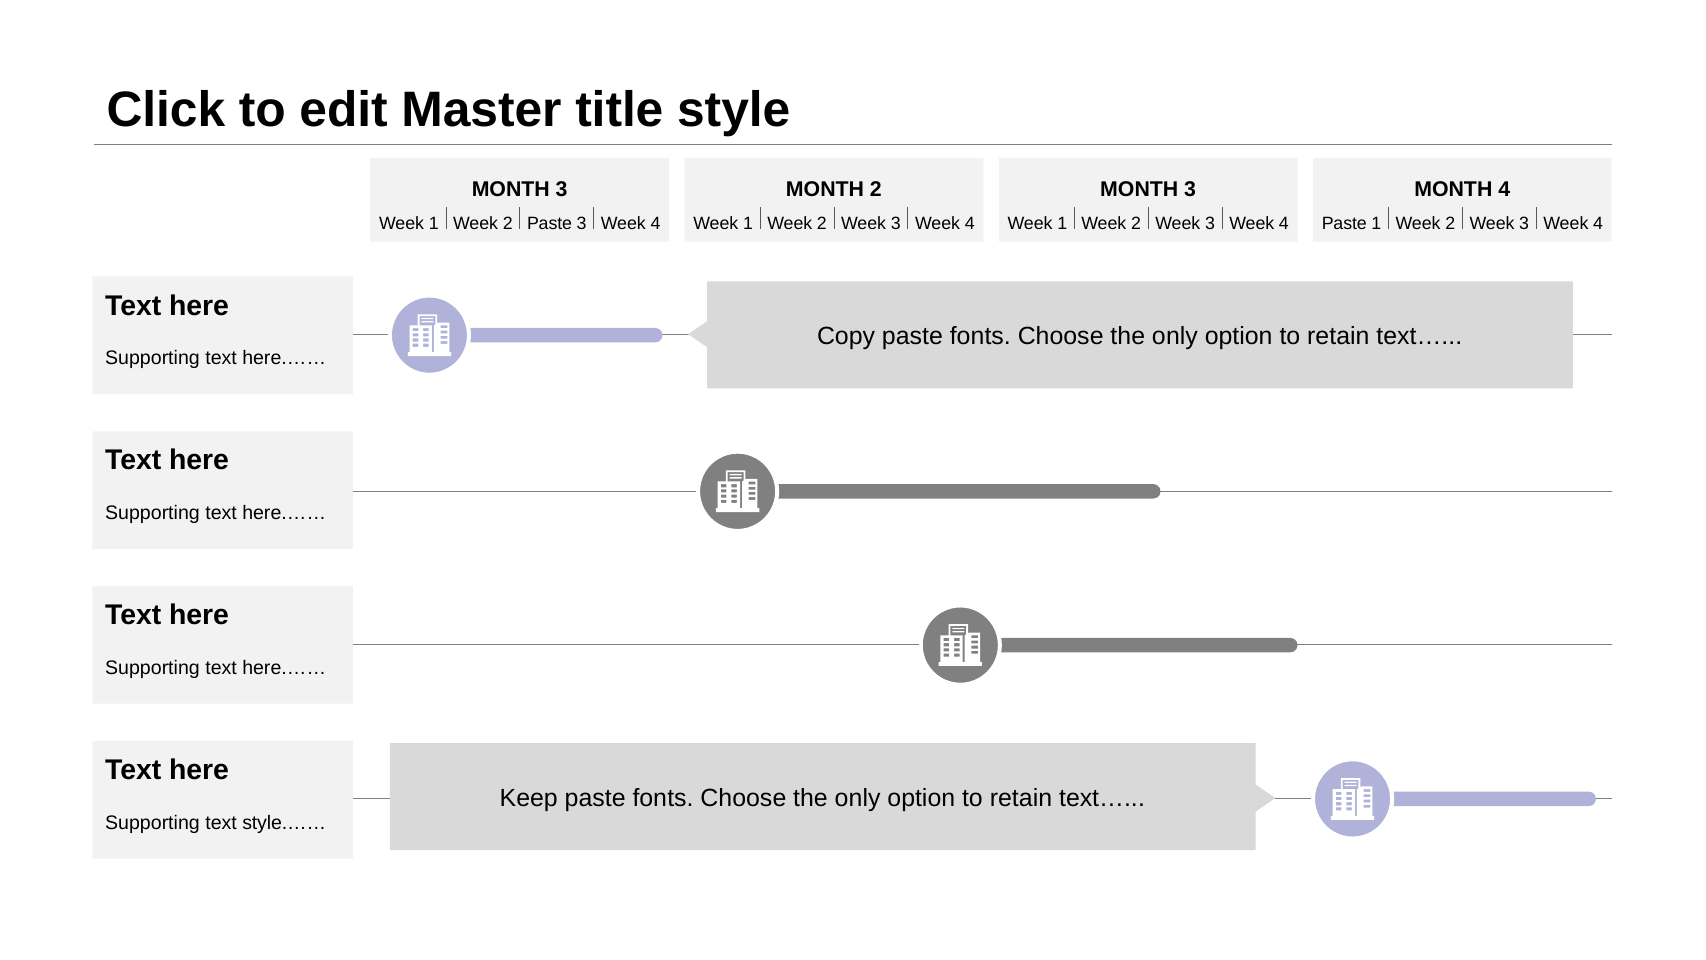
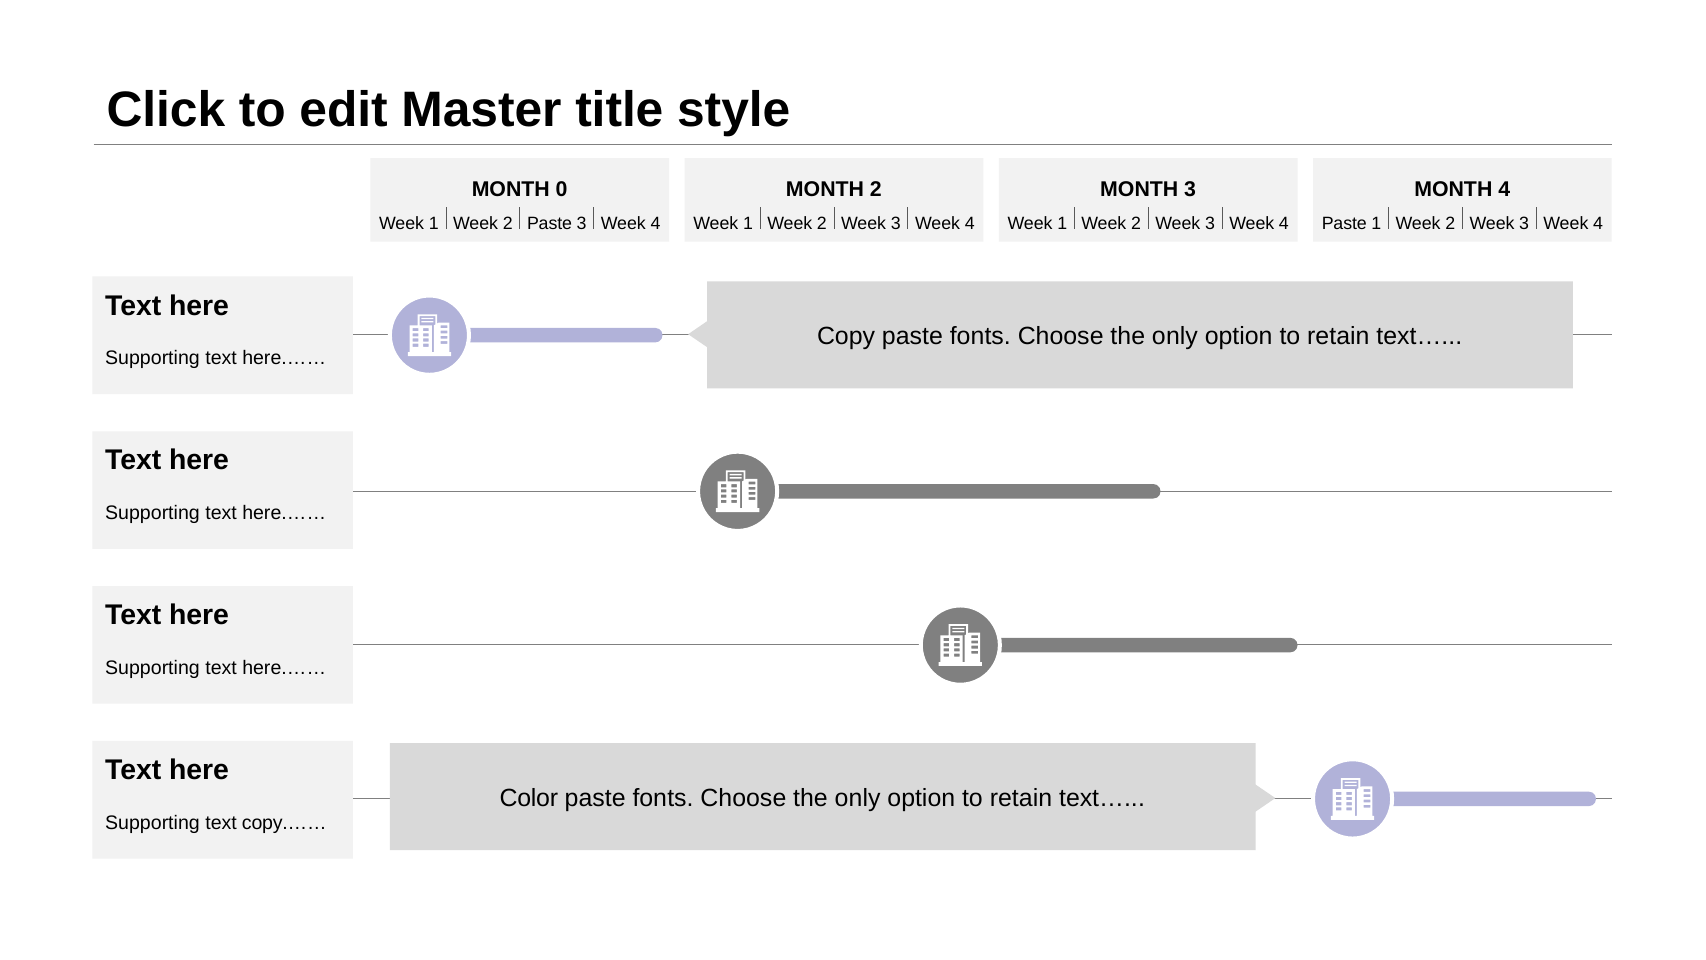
3: 3 -> 0 (562, 189)
Keep: Keep -> Color (529, 798)
style.……: style.…… -> copy.…… (284, 823)
